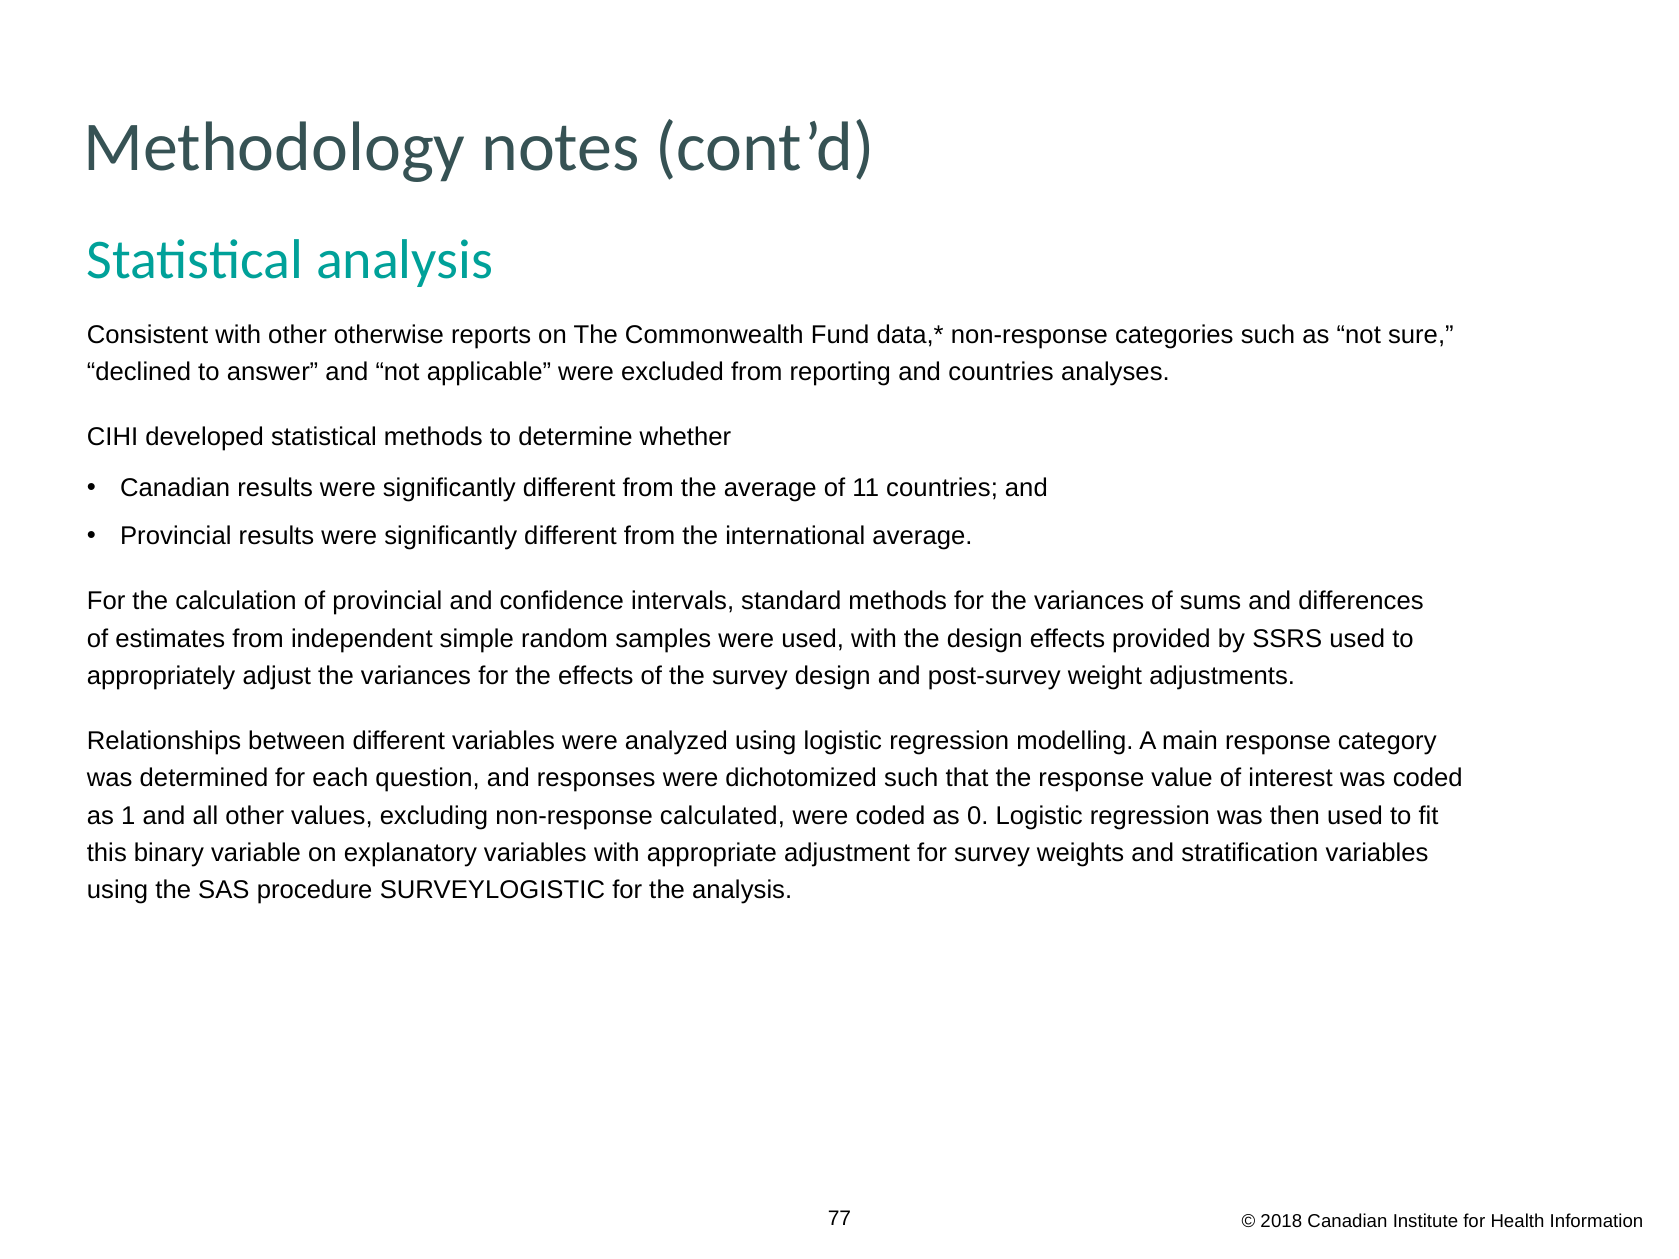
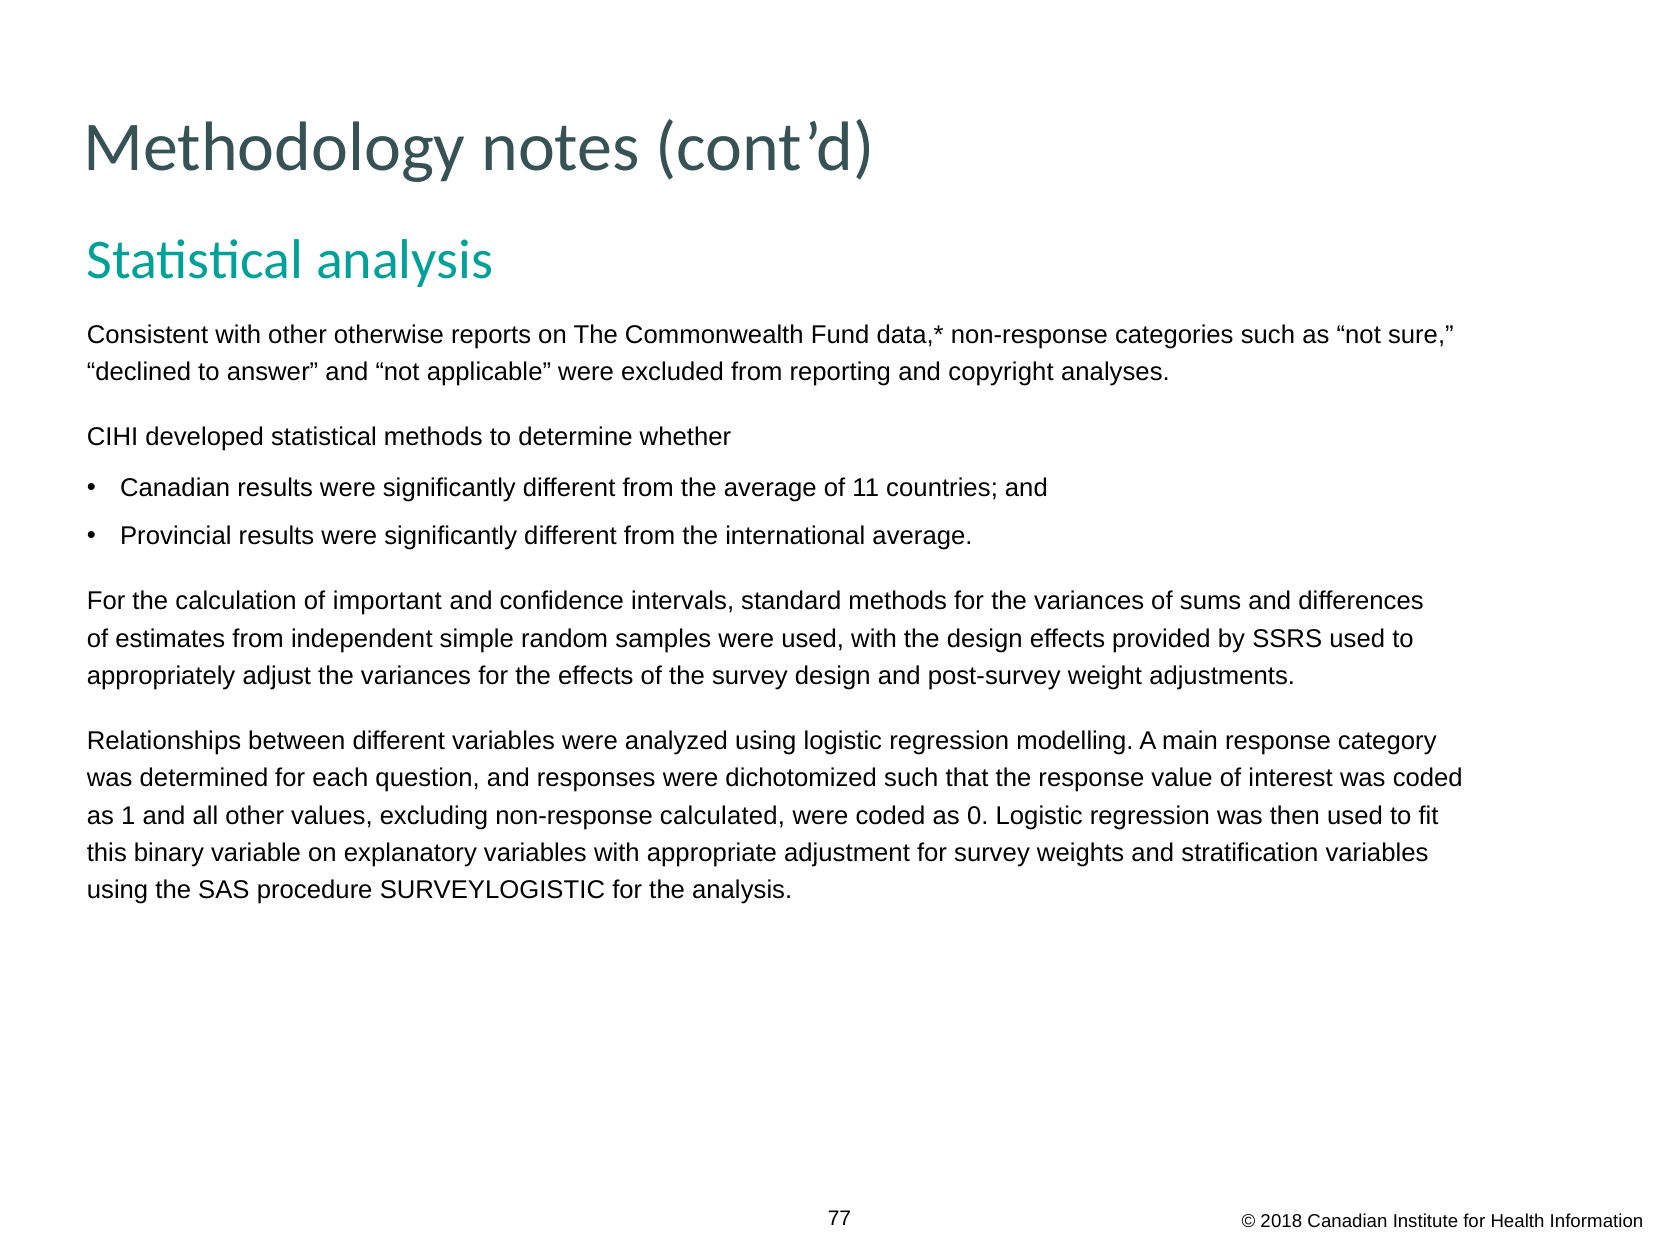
and countries: countries -> copyright (1001, 372)
of provincial: provincial -> important (387, 602)
